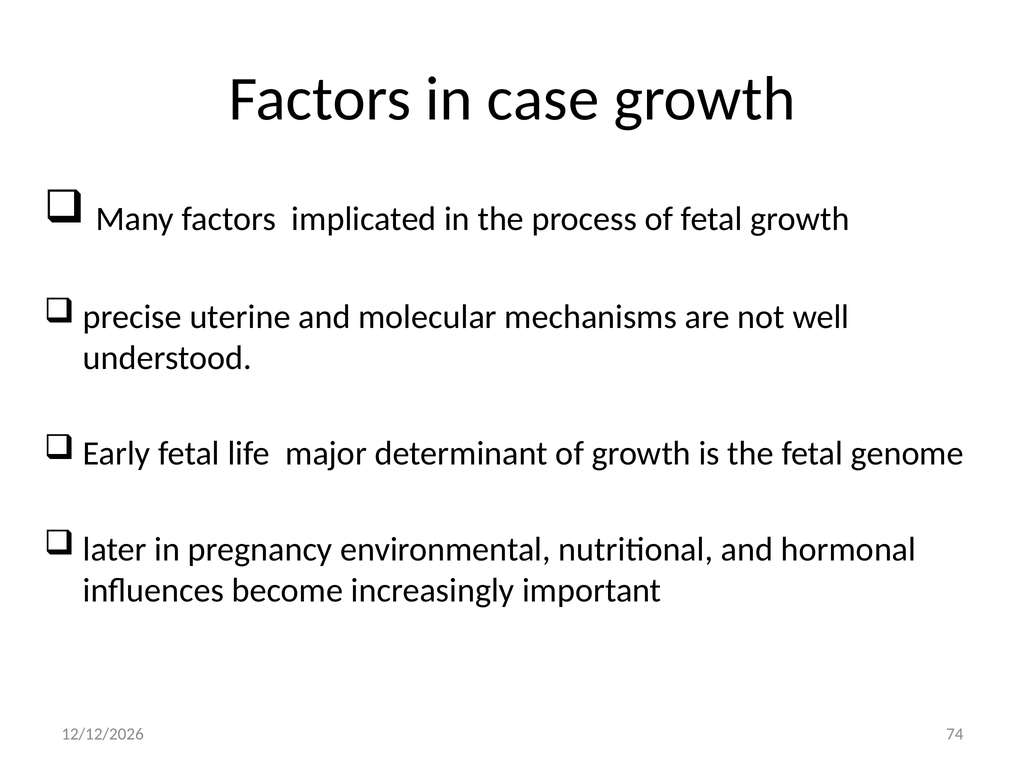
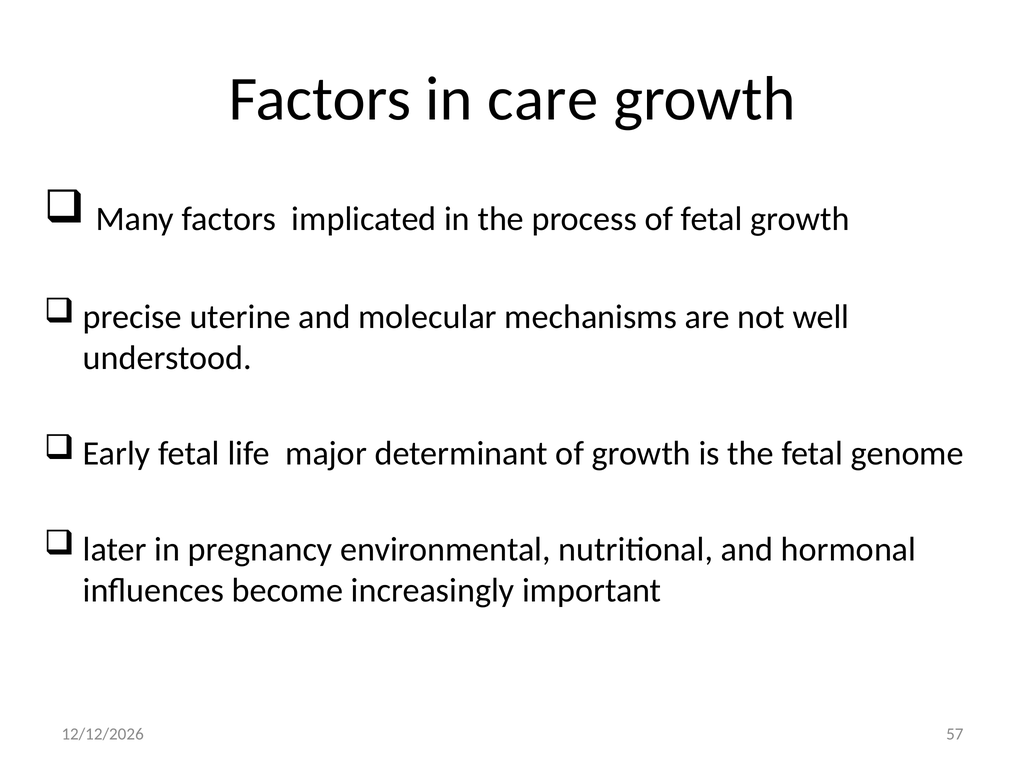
case: case -> care (543, 99)
74: 74 -> 57 (955, 734)
